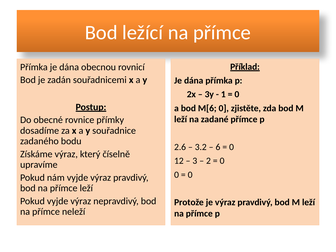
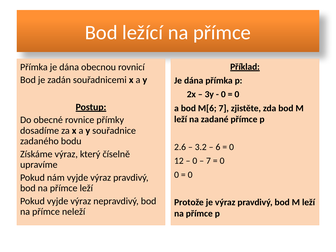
1: 1 -> 0 (223, 94)
M[6 0: 0 -> 7 (224, 108)
3: 3 -> 0 (195, 161)
2: 2 -> 7 (208, 161)
